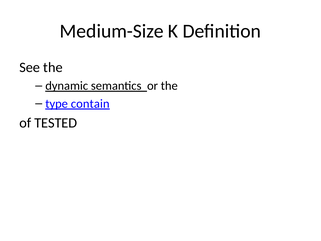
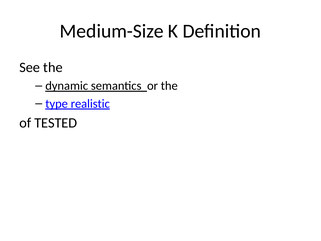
contain: contain -> realistic (90, 104)
